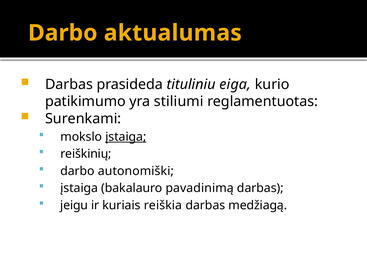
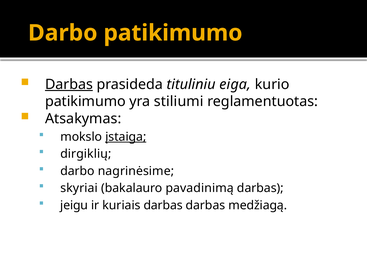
Darbo aktualumas: aktualumas -> patikimumo (173, 33)
Darbas underline: none -> present (69, 84)
Surenkami: Surenkami -> Atsakymas (83, 119)
reiškinių: reiškinių -> dirgiklių (86, 154)
autonomiški: autonomiški -> nagrinėsime (136, 171)
įstaiga: įstaiga -> skyriai (79, 188)
kuriais reiškia: reiškia -> darbas (163, 205)
